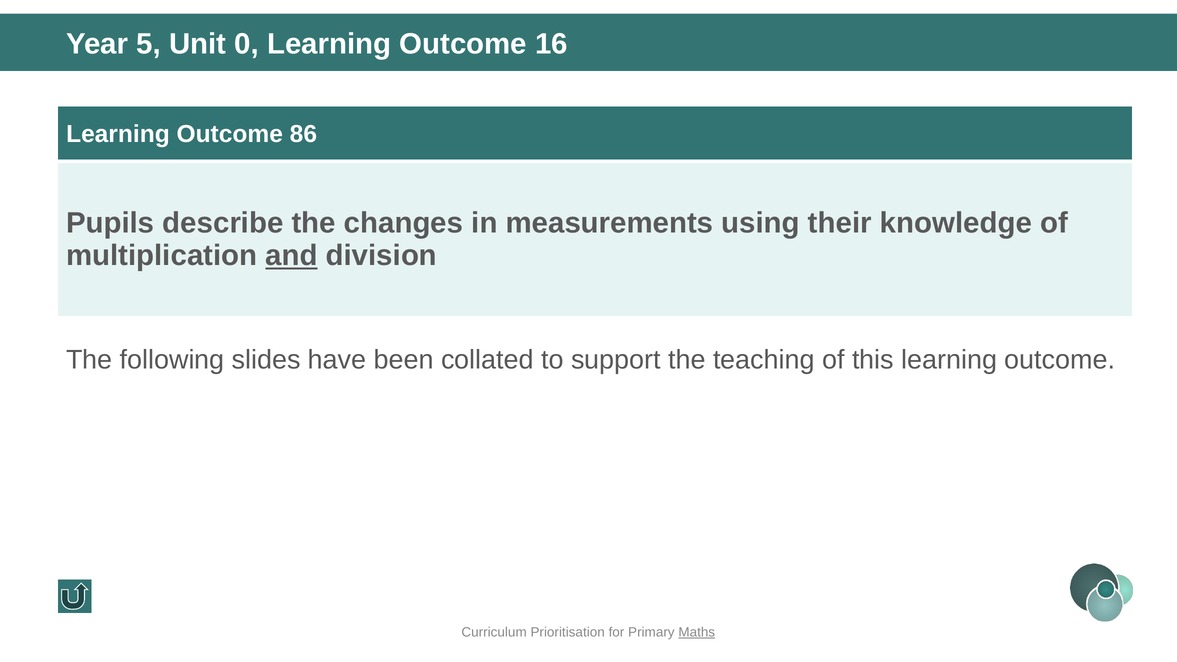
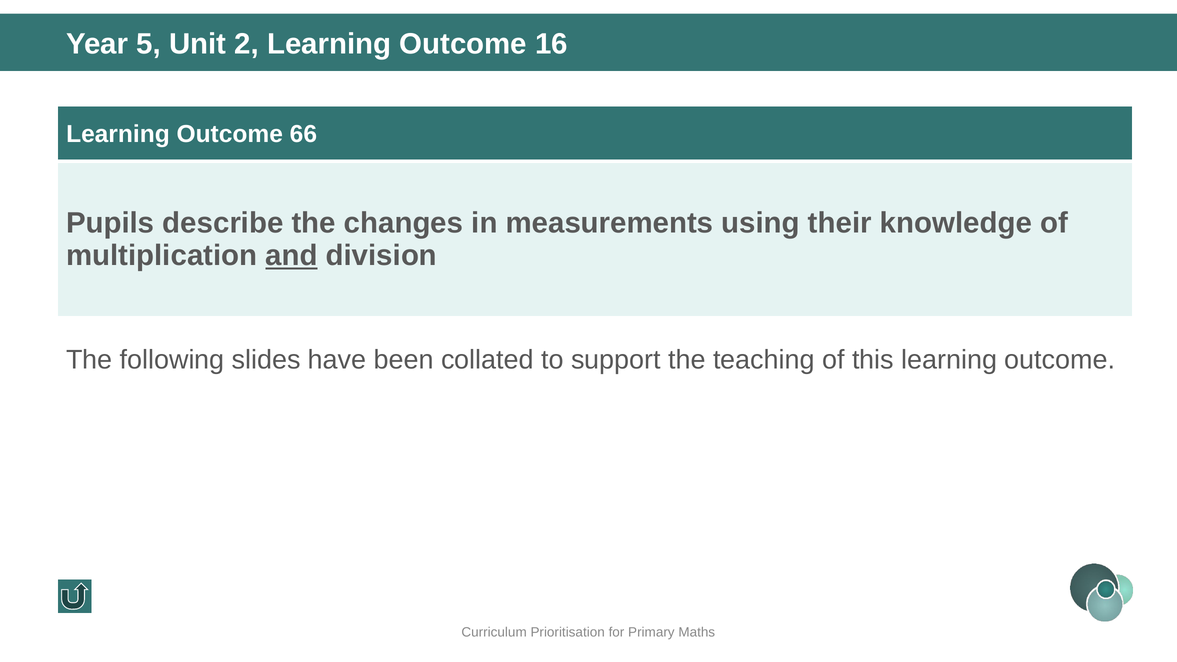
0: 0 -> 2 (247, 44)
86: 86 -> 66 (303, 134)
Maths underline: present -> none (697, 632)
